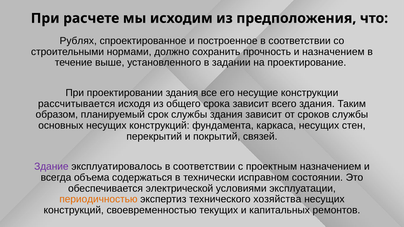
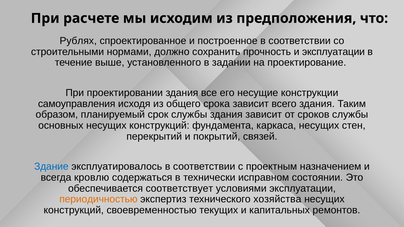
и назначением: назначением -> эксплуатации (333, 52)
рассчитывается: рассчитывается -> самоуправления (77, 104)
Здание colour: purple -> blue (51, 167)
объема: объема -> кровлю (92, 178)
электрической: электрической -> соответствует (179, 189)
